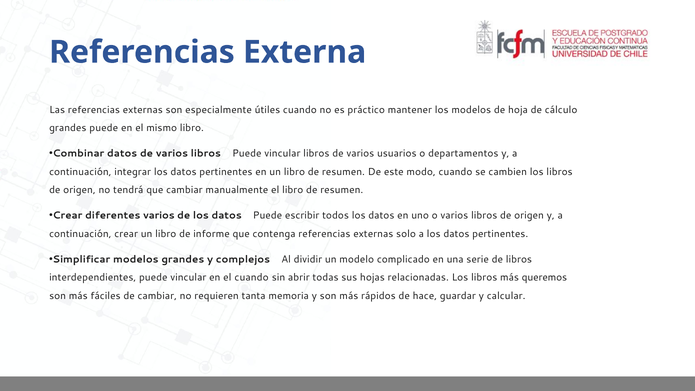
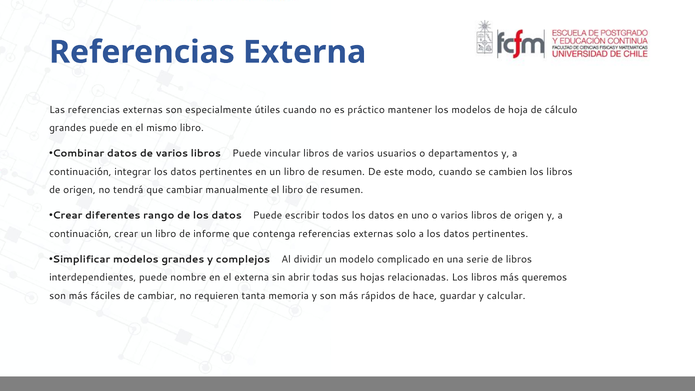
diferentes varios: varios -> rango (159, 216)
interdependientes puede vincular: vincular -> nombre (188, 278)
el cuando: cuando -> externa (252, 278)
